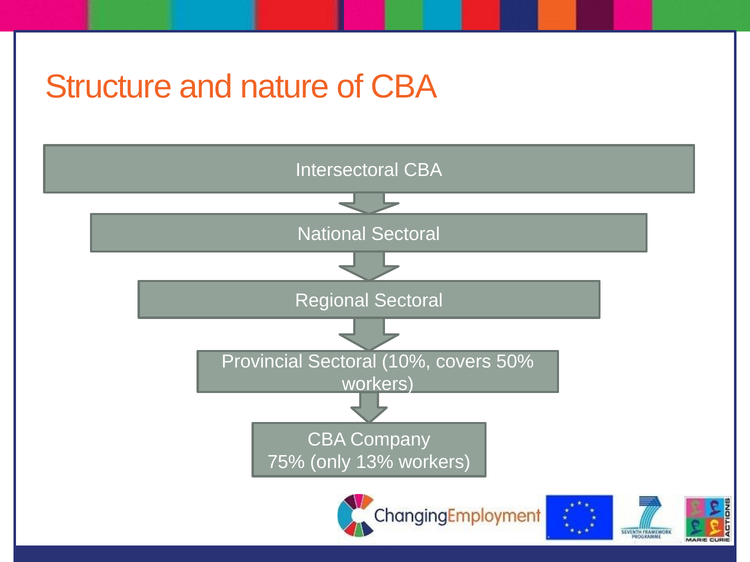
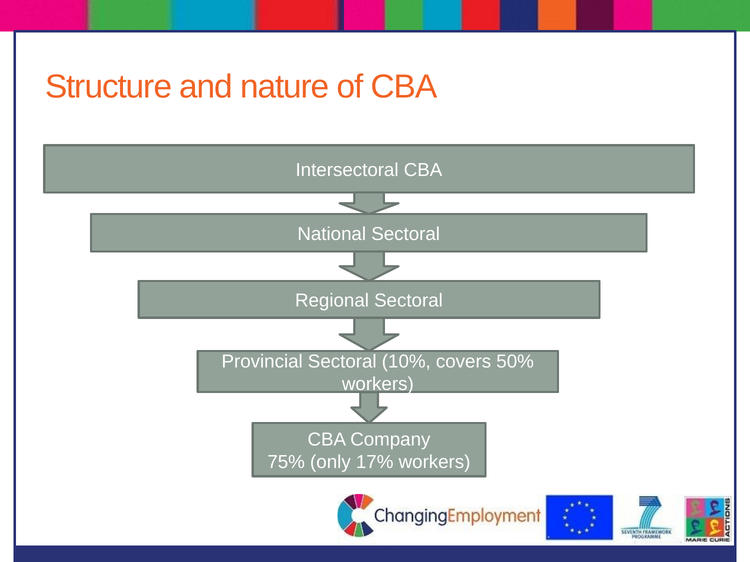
13%: 13% -> 17% (375, 463)
